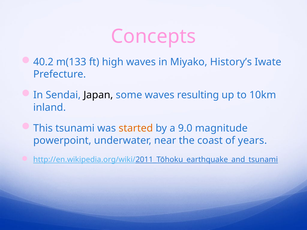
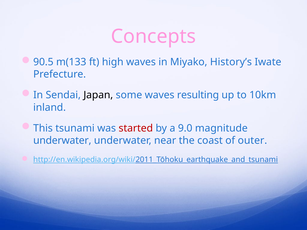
40.2: 40.2 -> 90.5 (43, 62)
started colour: orange -> red (136, 128)
powerpoint: powerpoint -> underwater (62, 141)
years: years -> outer (252, 141)
